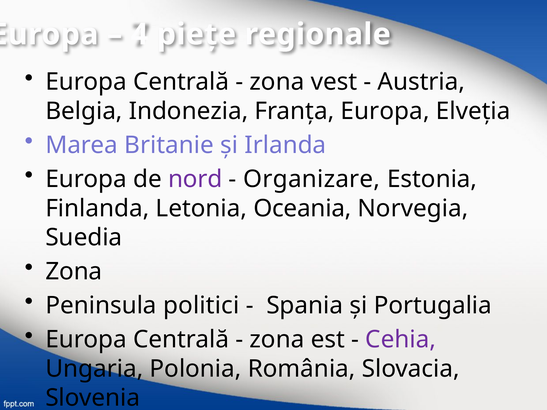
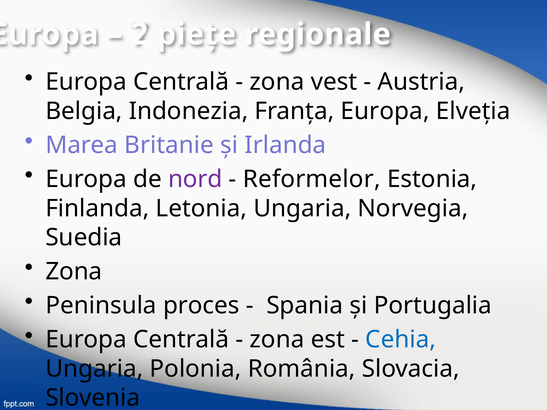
4: 4 -> 2 (139, 34)
Organizare: Organizare -> Reformelor (312, 179)
Letonia Oceania: Oceania -> Ungaria (302, 208)
politici: politici -> proces (201, 306)
Cehia colour: purple -> blue (401, 340)
